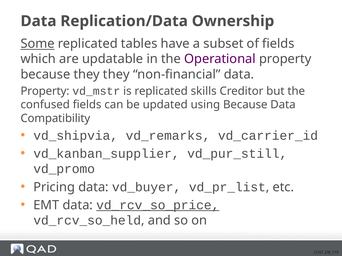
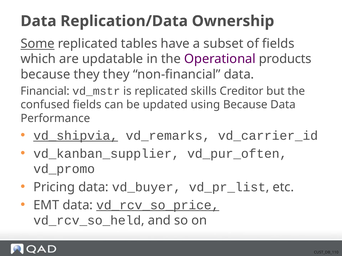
Operational property: property -> products (285, 59)
Property: Property -> Financial (45, 91)
Compatibility: Compatibility -> Performance (55, 119)
vd_shipvia underline: none -> present (76, 136)
vd_pur_still: vd_pur_still -> vd_pur_often (237, 154)
